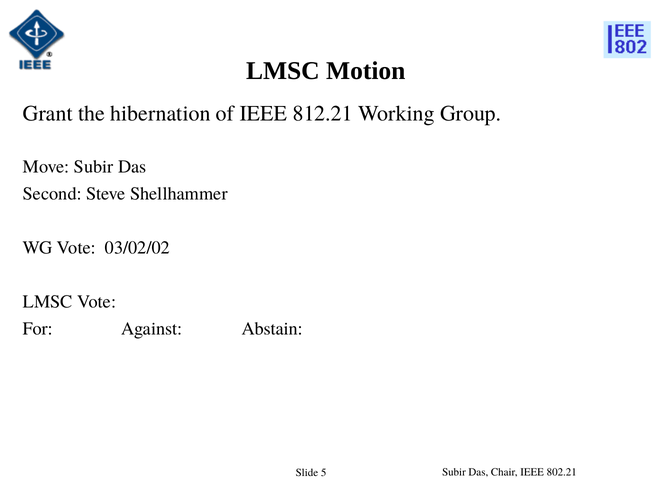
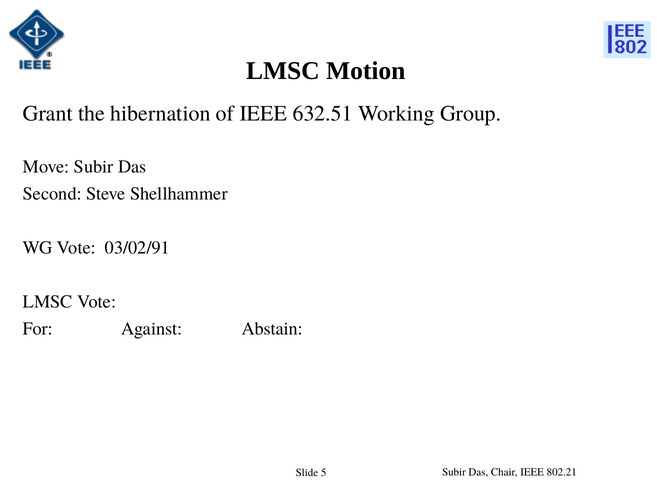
812.21: 812.21 -> 632.51 (323, 113)
03/02/02: 03/02/02 -> 03/02/91 (137, 248)
